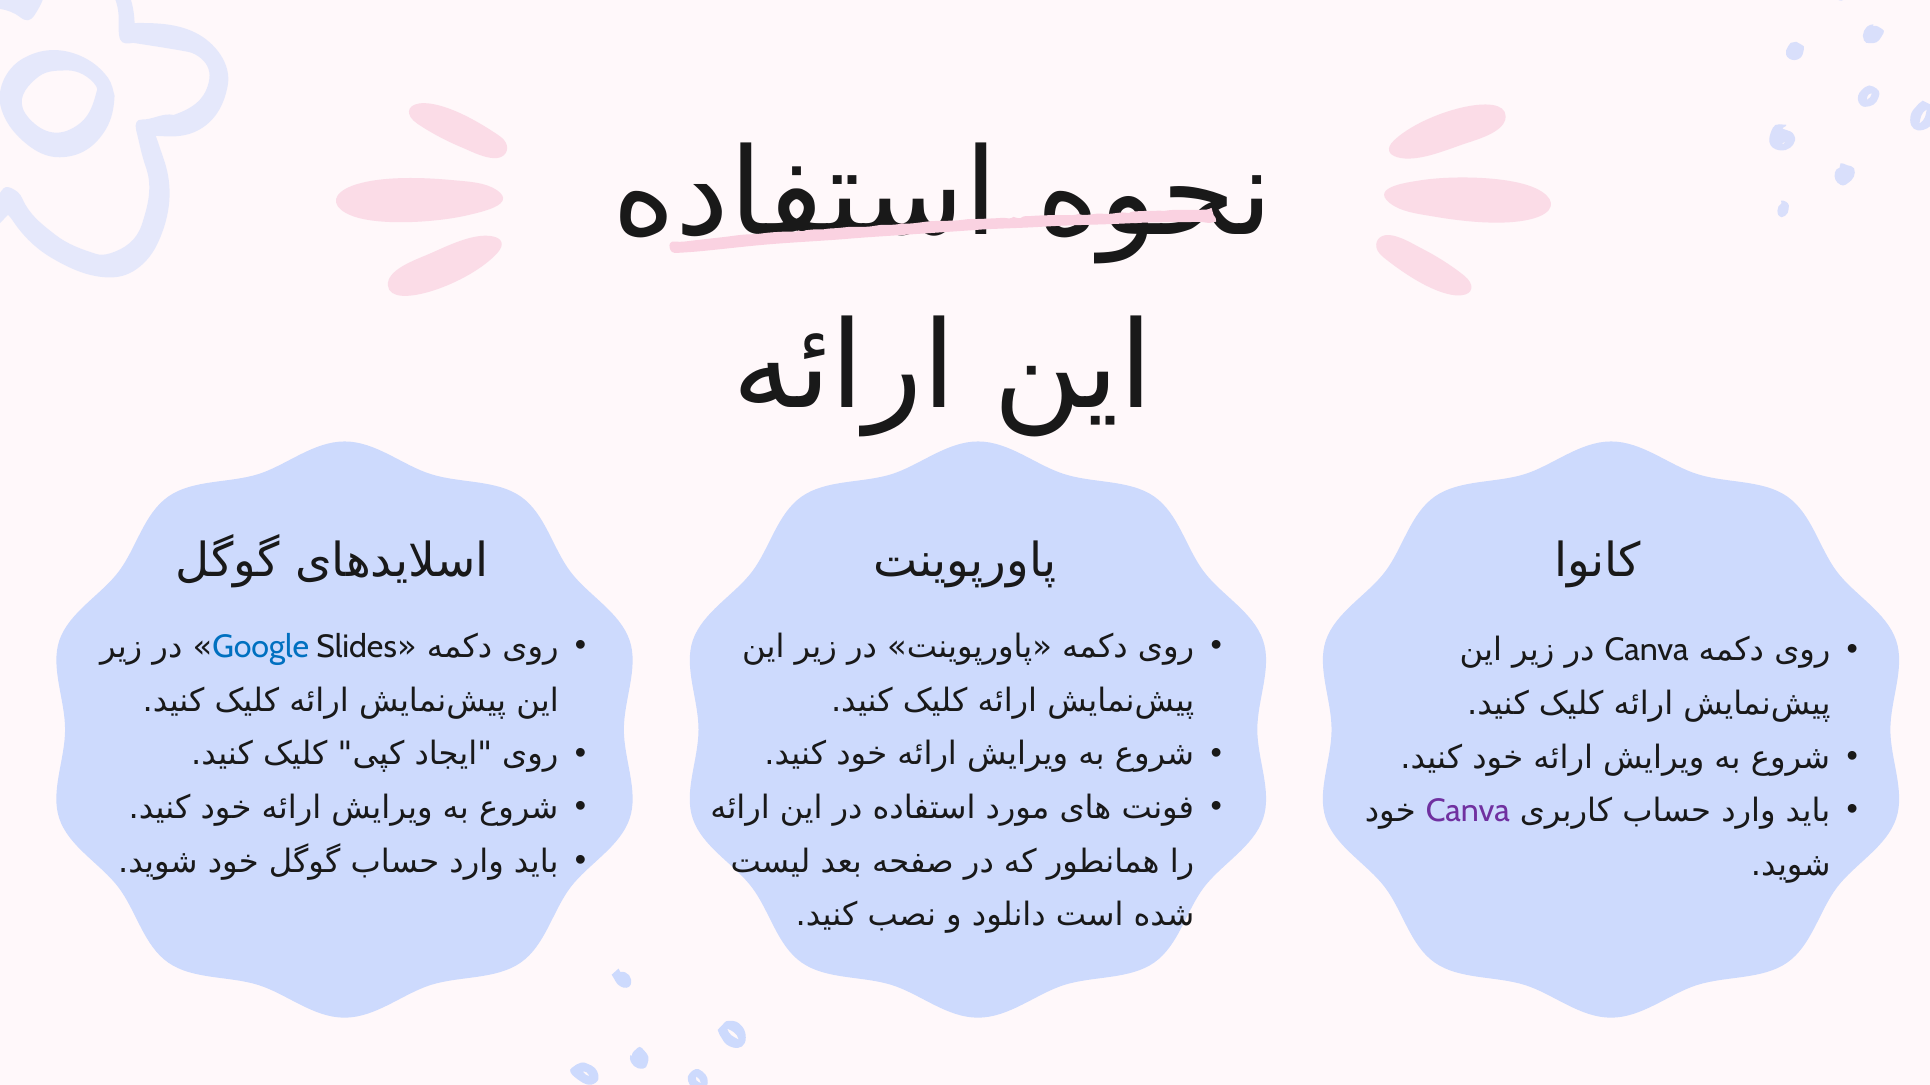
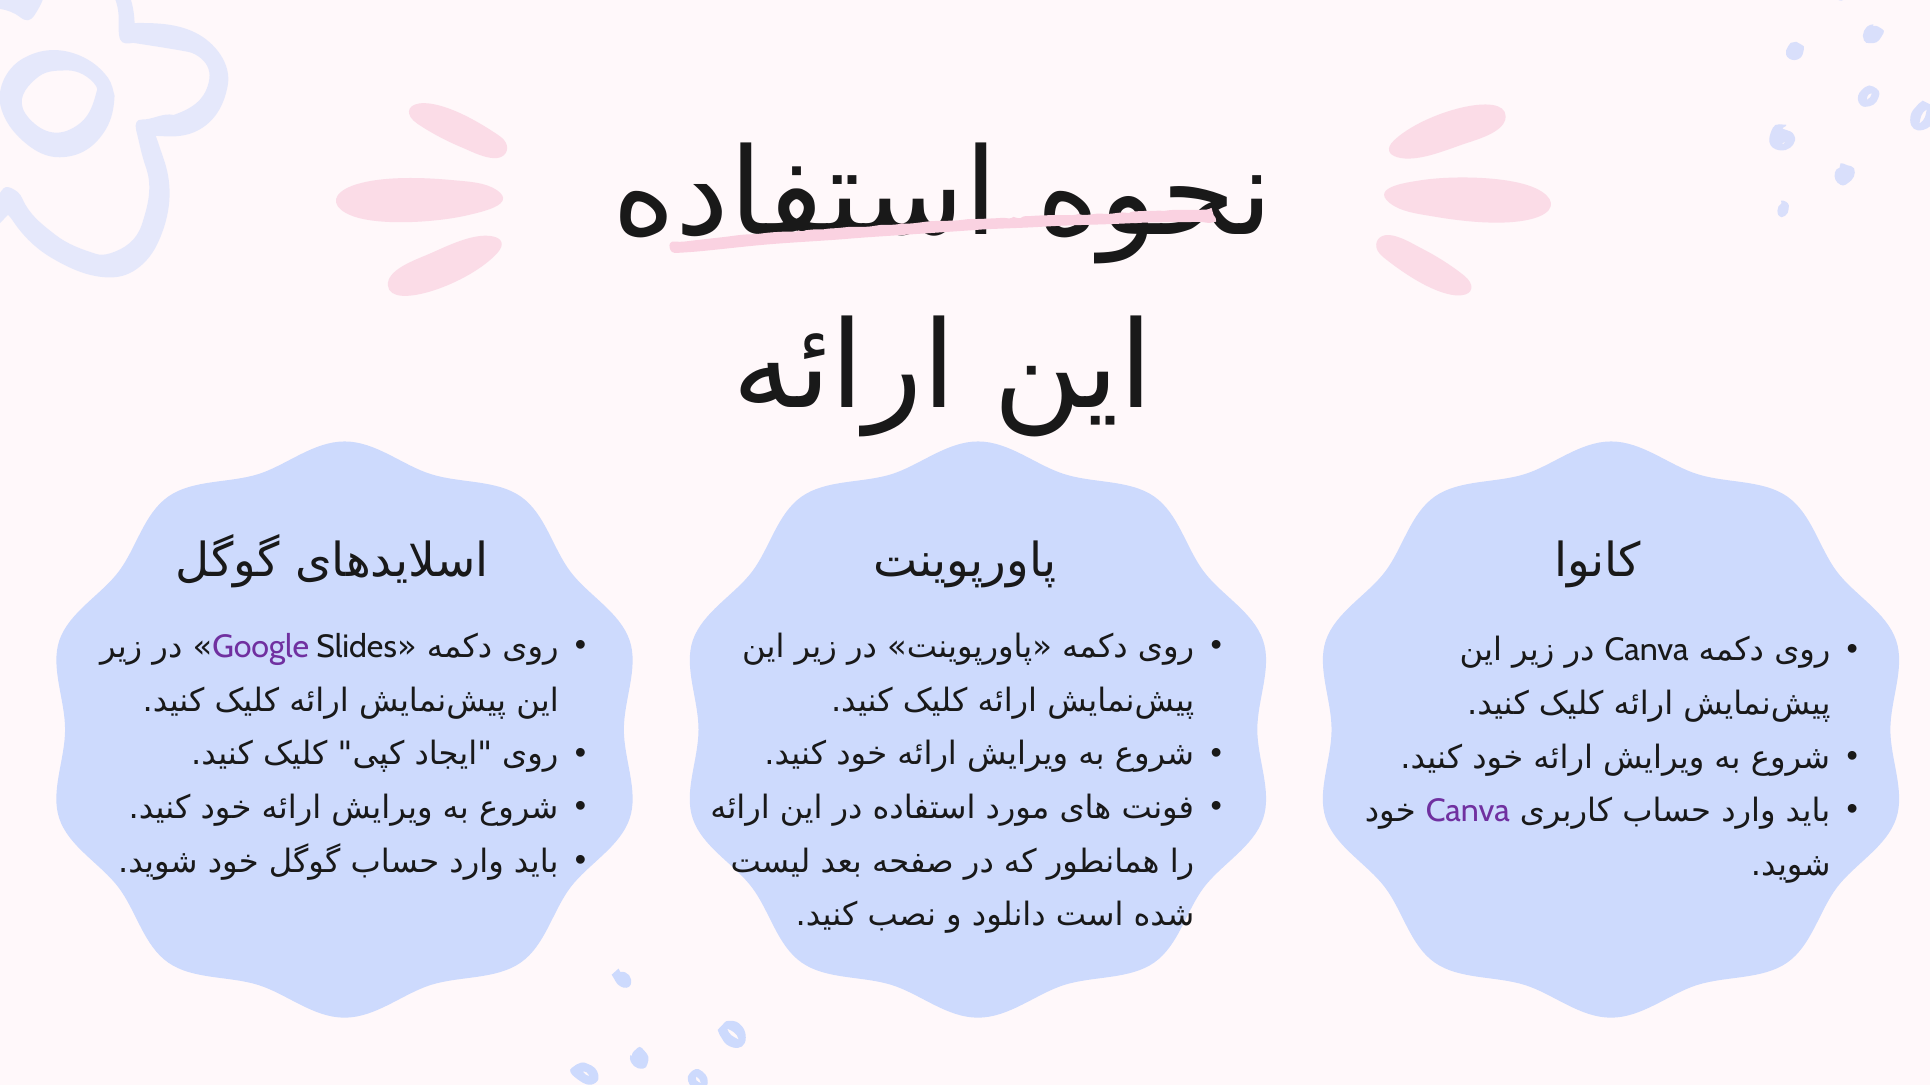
Google colour: blue -> purple (261, 648)
